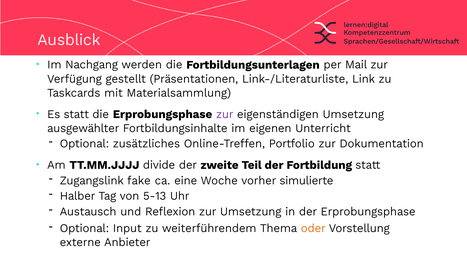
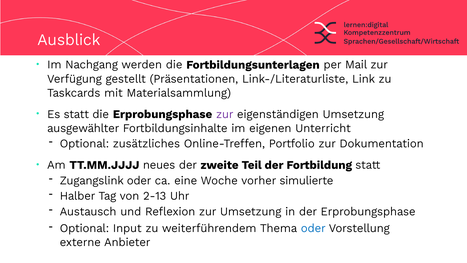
divide: divide -> neues (159, 165)
Zugangslink fake: fake -> oder (139, 180)
5-13: 5-13 -> 2-13 (155, 196)
oder colour: orange -> blue (313, 228)
